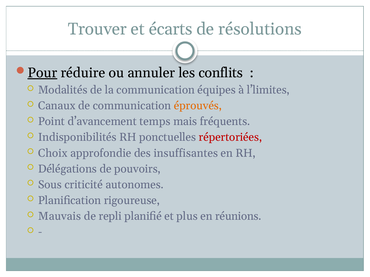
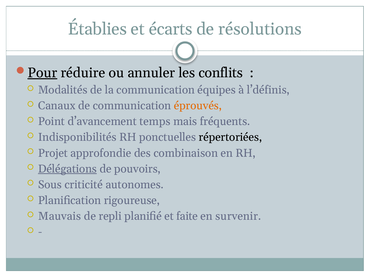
Trouver: Trouver -> Établies (97, 29)
l’limites: l’limites -> l’définis (268, 90)
répertoriées colour: red -> black (230, 138)
Choix: Choix -> Projet (53, 153)
insuffisantes: insuffisantes -> combinaison (186, 153)
Délégations underline: none -> present (67, 169)
plus: plus -> faite (187, 217)
réunions: réunions -> survenir (238, 217)
